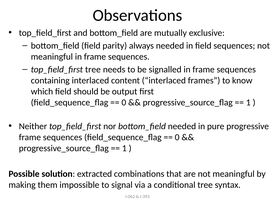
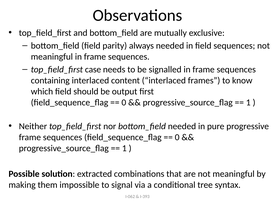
top_field_first tree: tree -> case (93, 70)
